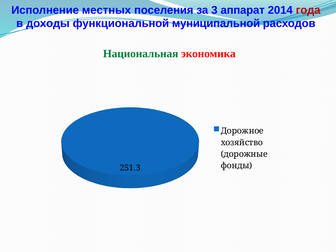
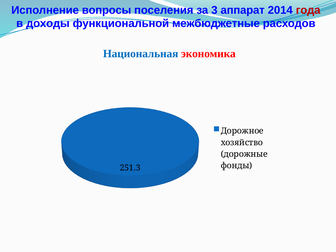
местных: местных -> вопросы (107, 10)
муниципальной: муниципальной -> межбюджетные (216, 24)
Национальная colour: green -> blue (141, 54)
